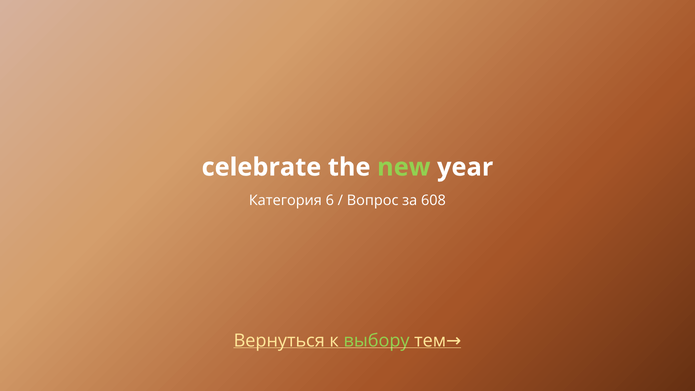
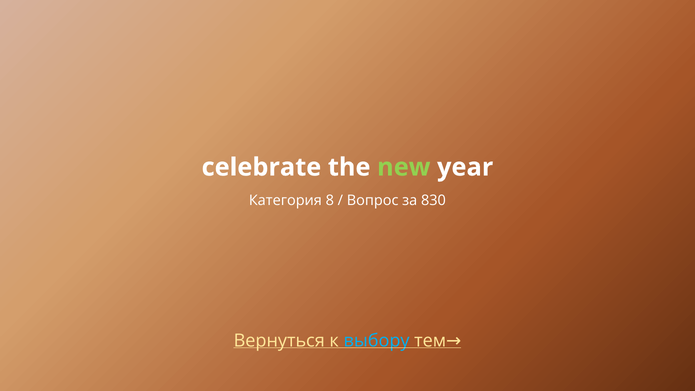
6: 6 -> 8 (330, 201)
608: 608 -> 830 (433, 201)
выбору colour: light green -> light blue (377, 341)
